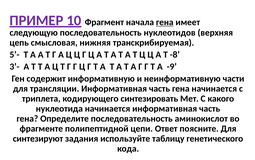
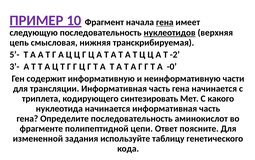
нуклеотидов underline: none -> present (170, 33)
-8: -8 -> -2 (175, 54)
-9: -9 -> -0 (172, 66)
синтезируют: синтезируют -> измененной (38, 138)
